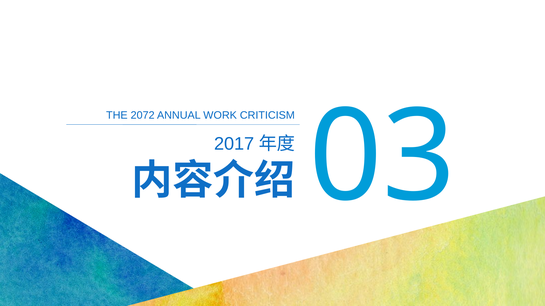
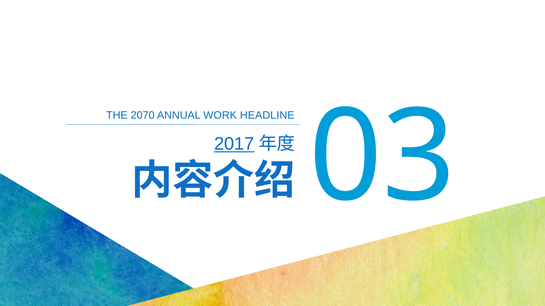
2072: 2072 -> 2070 (143, 115)
CRITICISM: CRITICISM -> HEADLINE (267, 115)
2017 underline: none -> present (234, 144)
